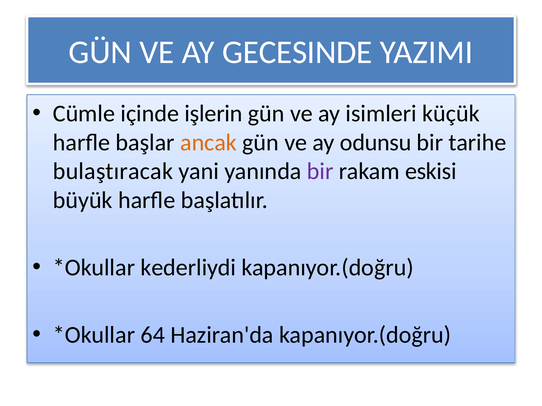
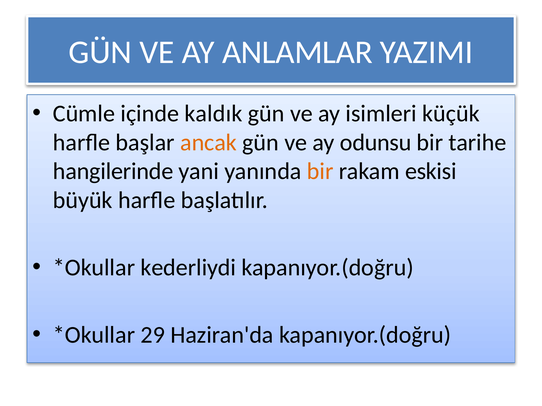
GECESINDE: GECESINDE -> ANLAMLAR (297, 52)
işlerin: işlerin -> kaldık (213, 114)
bulaştıracak: bulaştıracak -> hangilerinde (113, 172)
bir colour: purple -> orange (320, 172)
64: 64 -> 29 (153, 335)
